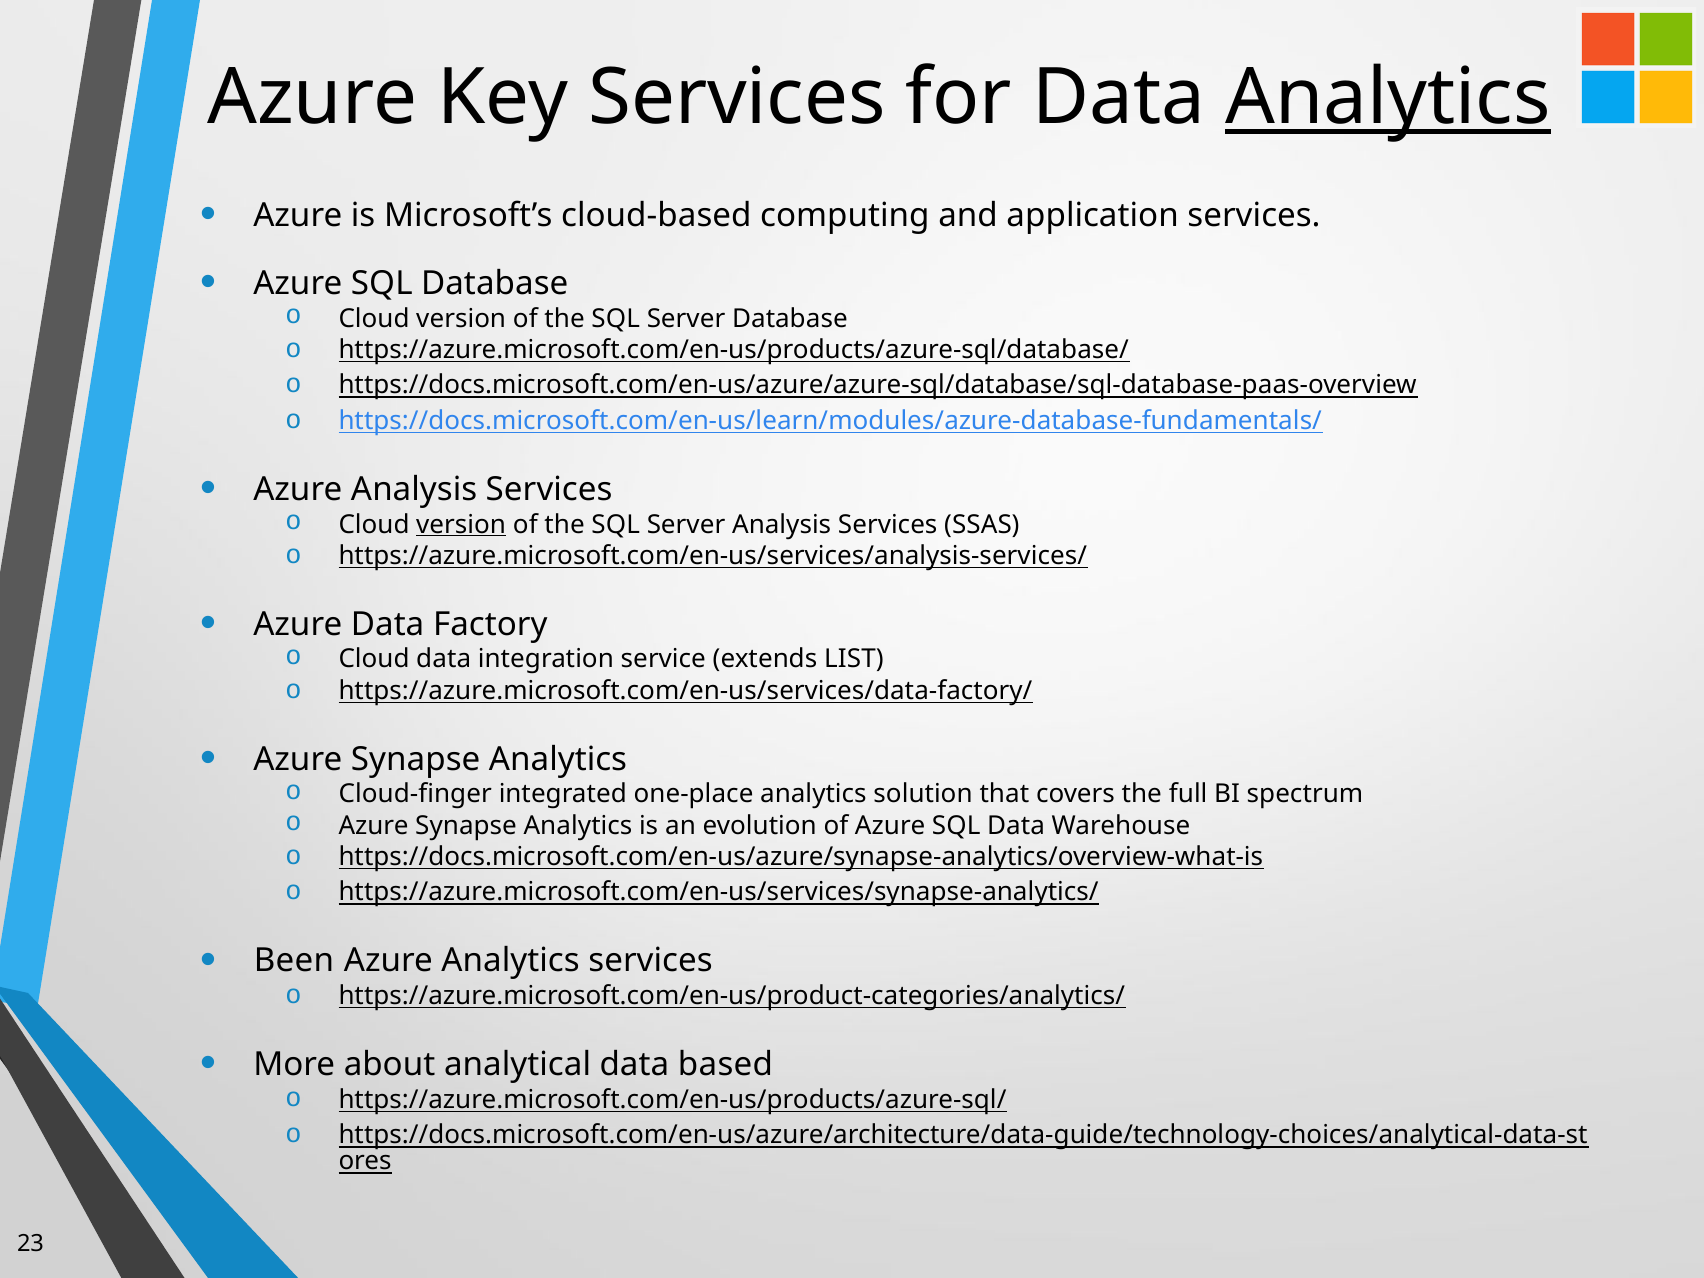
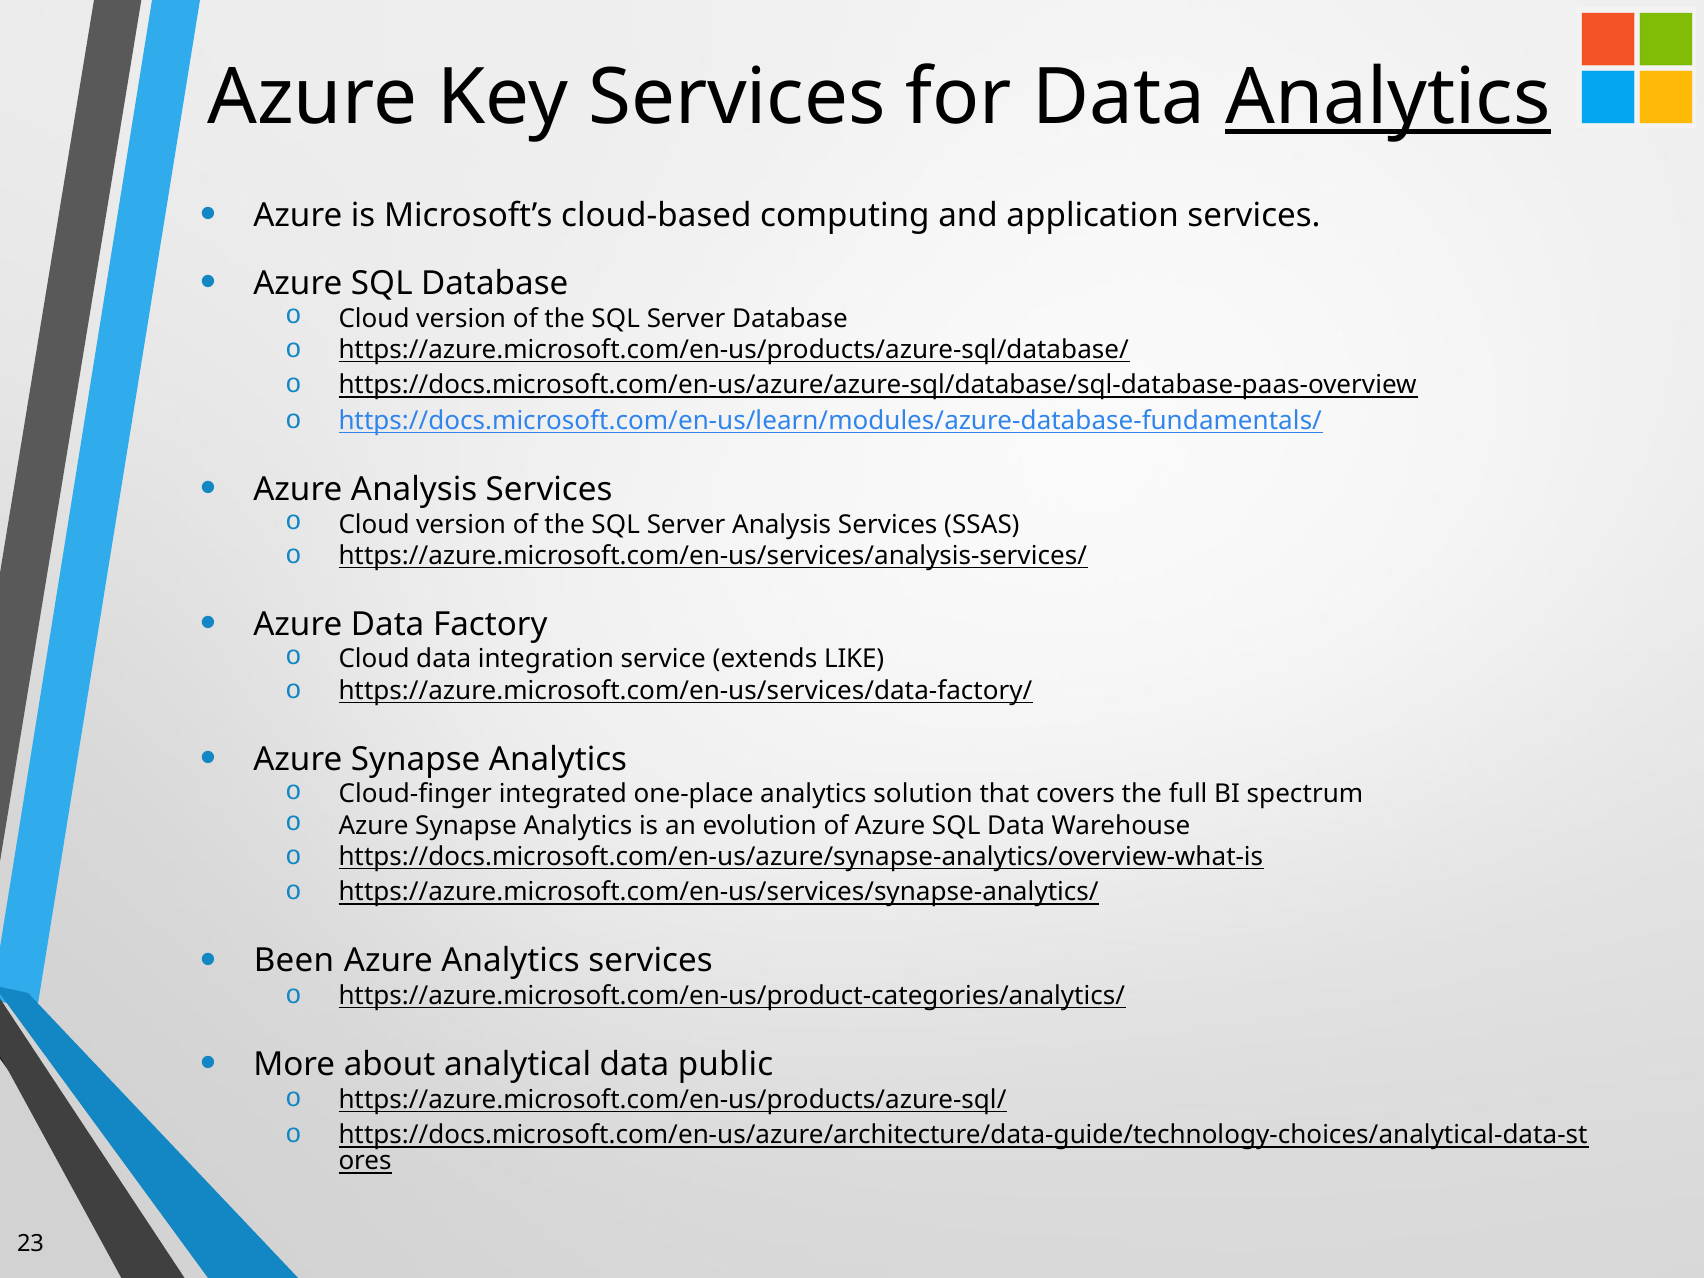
version underline: present -> none (461, 524)
LIST: LIST -> LIKE (854, 659)
based: based -> public (726, 1065)
